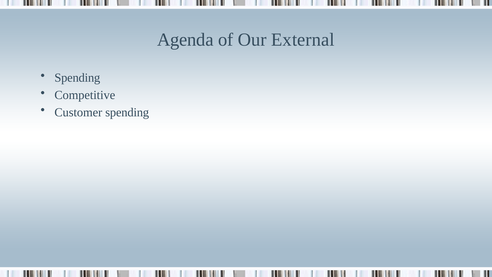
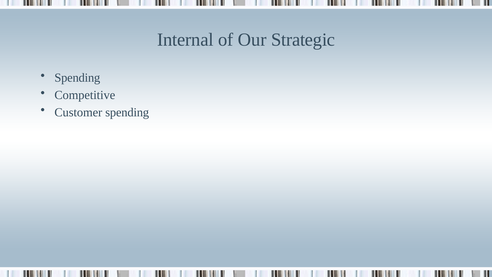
Agenda: Agenda -> Internal (185, 40)
External: External -> Strategic (303, 40)
